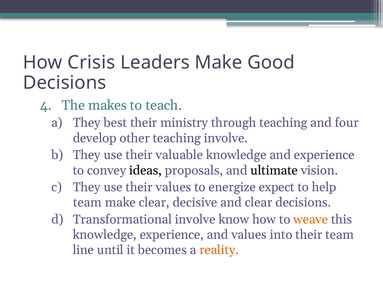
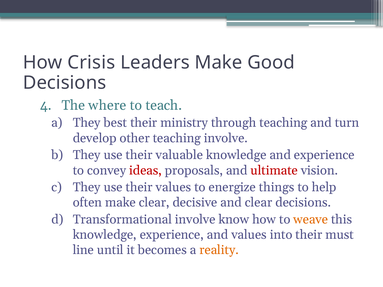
makes: makes -> where (107, 105)
four: four -> turn (347, 123)
ideas colour: black -> red (146, 170)
ultimate colour: black -> red (274, 170)
expect: expect -> things (277, 187)
team: team -> often (87, 203)
their team: team -> must (340, 235)
